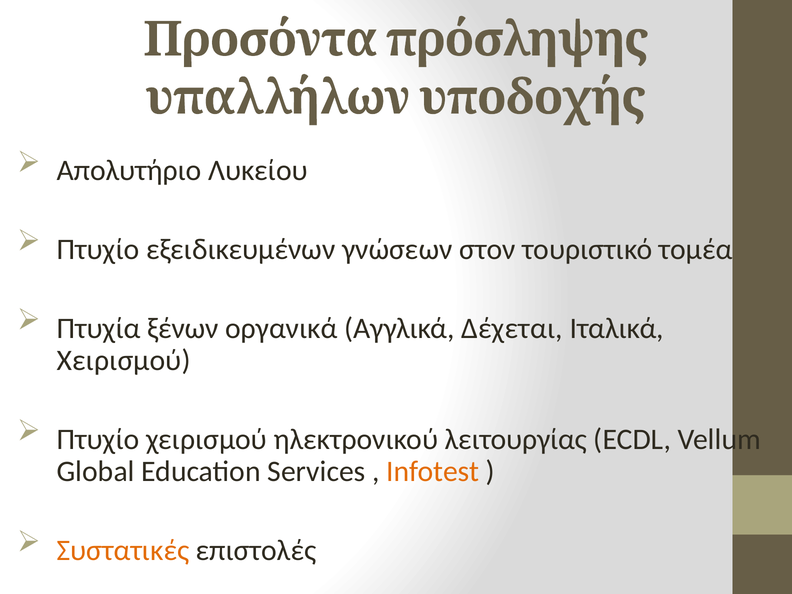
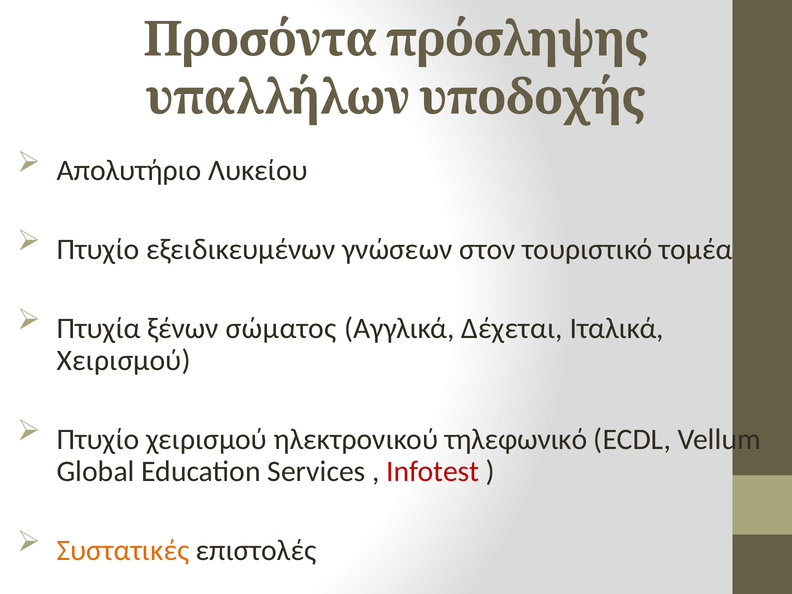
οργανικά: οργανικά -> σώματος (281, 328)
λειτουργίας: λειτουργίας -> τηλεφωνικό (516, 439)
Infotest colour: orange -> red (433, 472)
